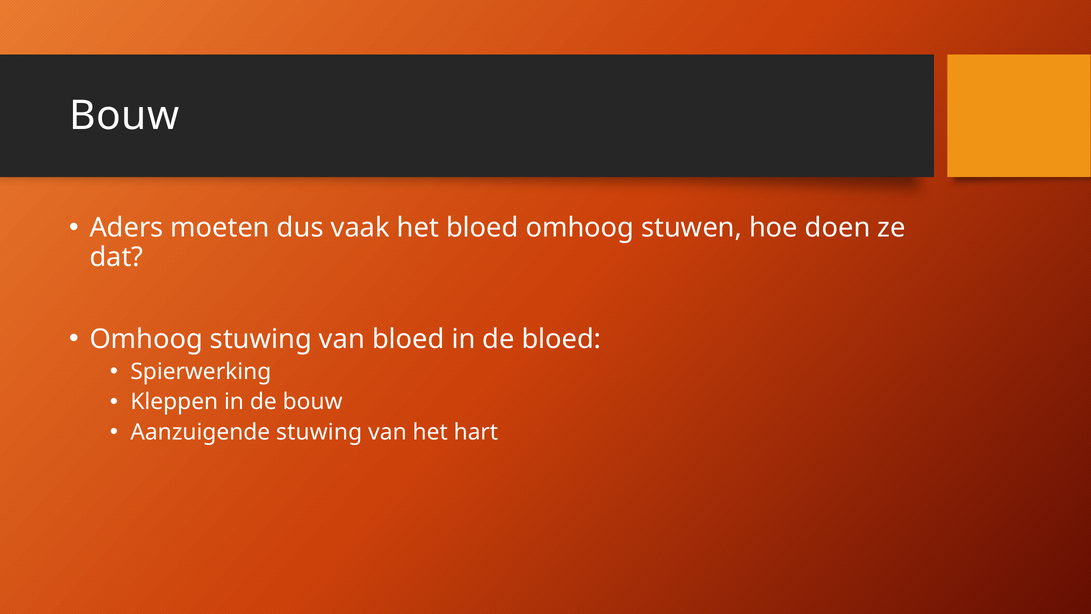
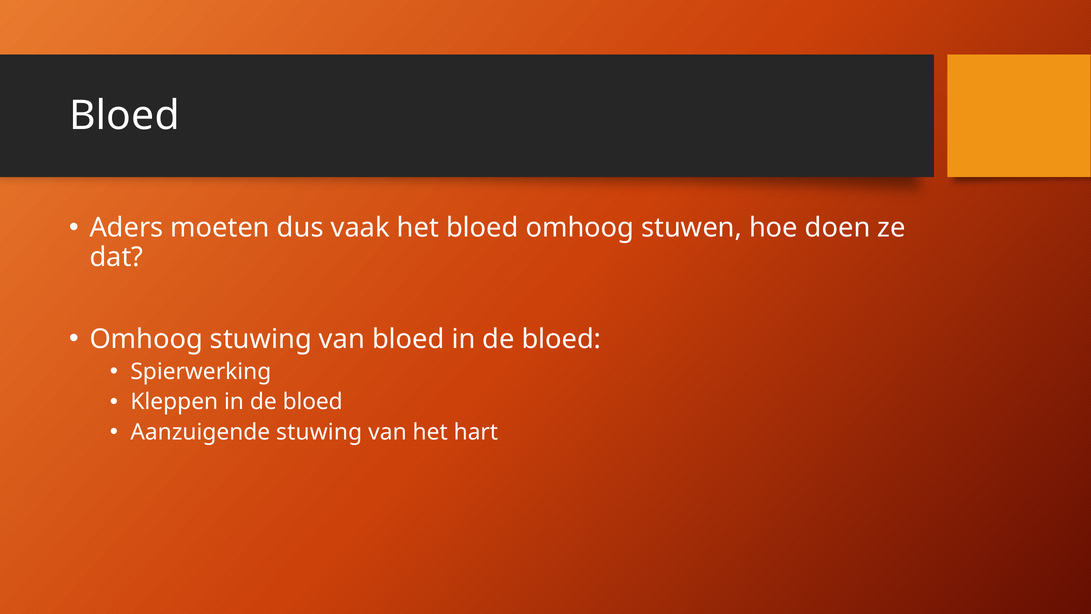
Bouw: Bouw -> Bloed (124, 115)
Kleppen in de bouw: bouw -> bloed (313, 402)
